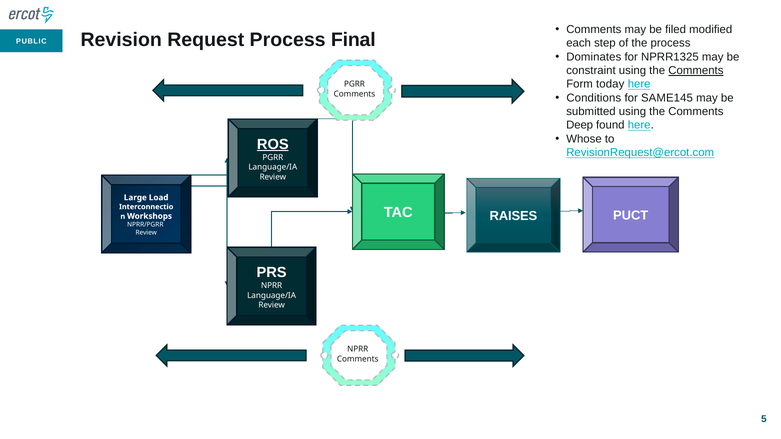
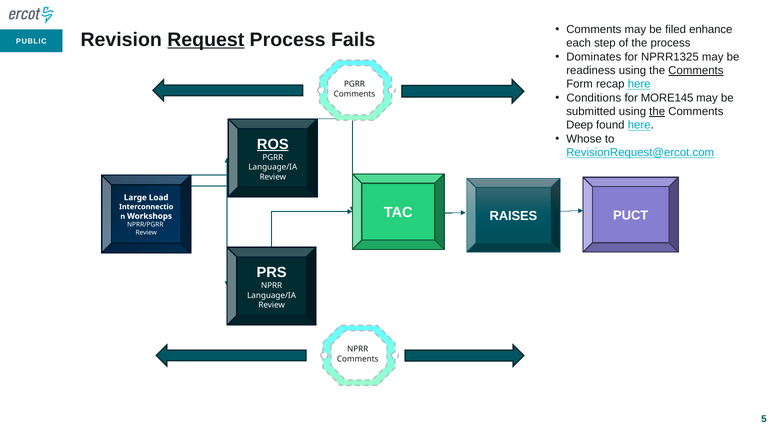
modified: modified -> enhance (711, 30)
Request underline: none -> present (206, 40)
Final: Final -> Fails (353, 40)
constraint: constraint -> readiness (591, 71)
today: today -> recap (610, 84)
SAME145: SAME145 -> MORE145 (667, 98)
the underline: none -> present (657, 112)
